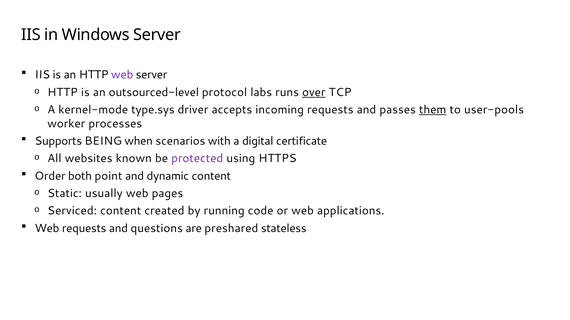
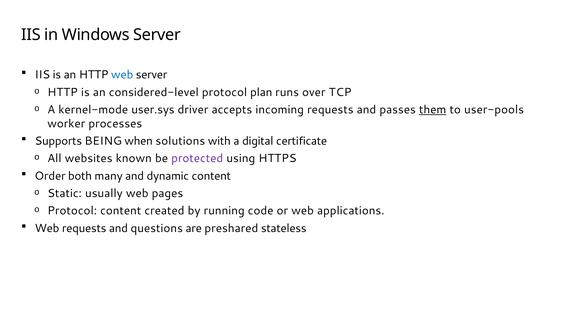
web colour: purple -> blue (122, 75)
outsourced-level: outsourced-level -> considered-level (154, 92)
labs: labs -> plan (261, 92)
over underline: present -> none (314, 92)
type.sys: type.sys -> user.sys (153, 110)
scenarios: scenarios -> solutions (180, 141)
point: point -> many (109, 176)
Serviced: Serviced -> Protocol (72, 211)
